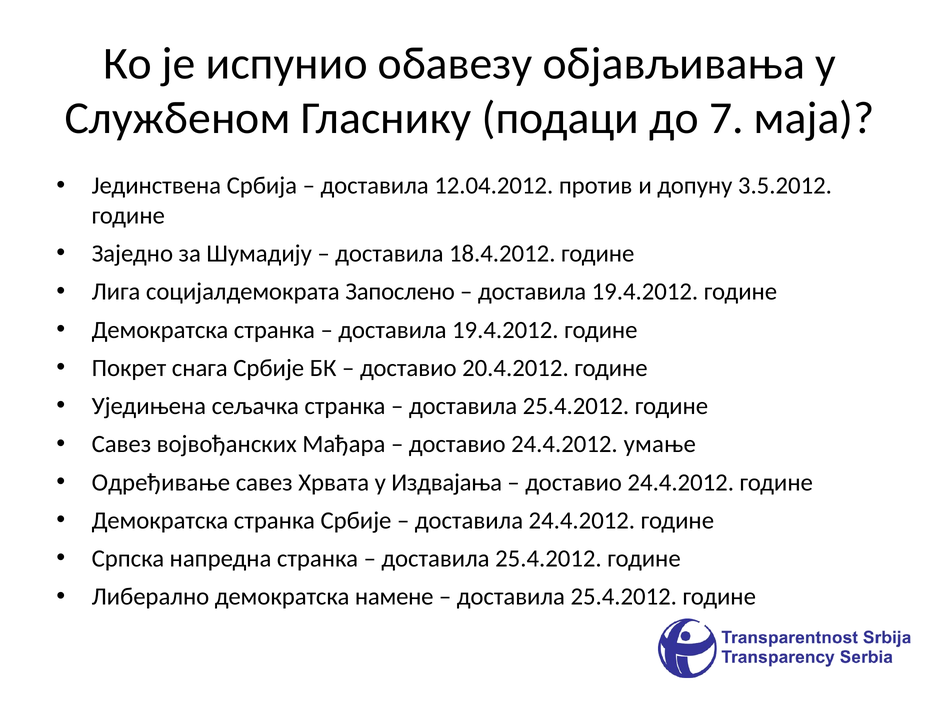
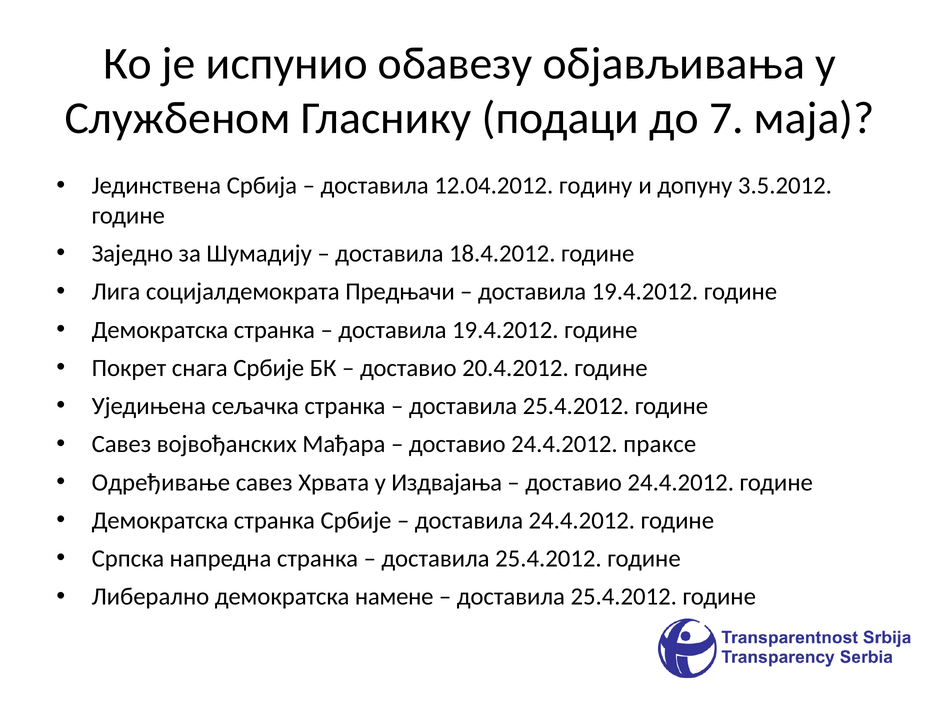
против: против -> годину (596, 186)
Запослено: Запослено -> Предњачи (400, 292)
умање: умање -> праксе (660, 444)
